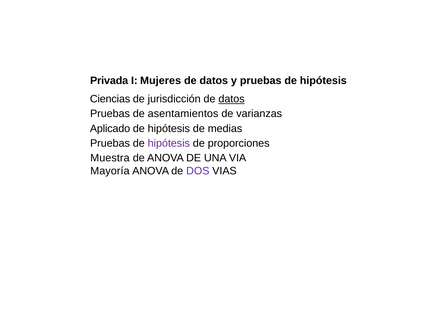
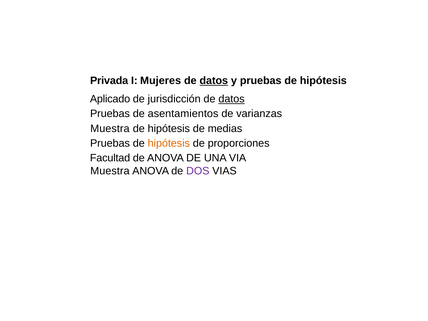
datos underline: none -> present (214, 81)
Ciencias: Ciencias -> Aplicado (110, 99)
Aplicado: Aplicado -> Muestra (110, 129)
hipótesis colour: purple -> orange (169, 143)
Muestra: Muestra -> Facultad (110, 158)
Mayoría: Mayoría -> Muestra (110, 171)
